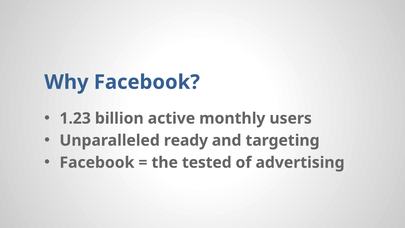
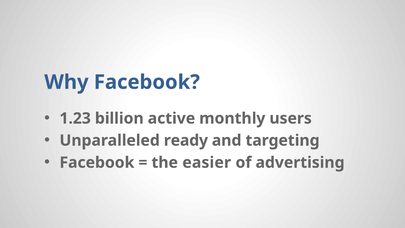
tested: tested -> easier (207, 162)
